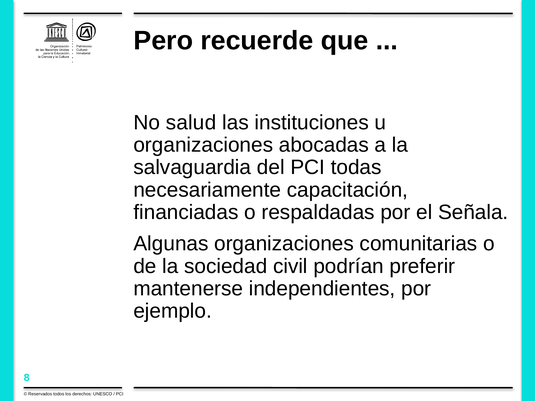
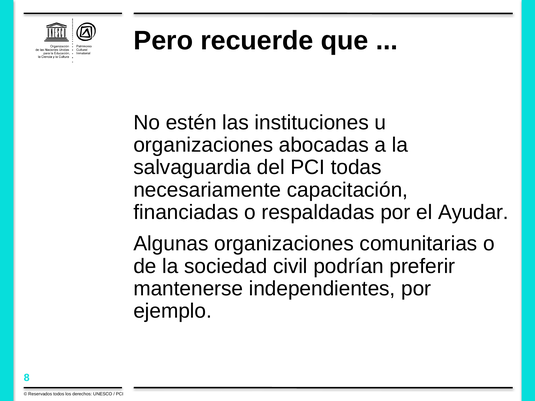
salud: salud -> estén (191, 123)
Señala: Señala -> Ayudar (473, 212)
